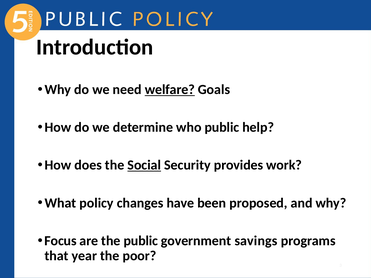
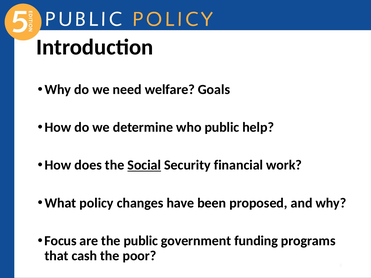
welfare underline: present -> none (170, 90)
provides: provides -> financial (238, 165)
savings: savings -> funding (256, 241)
year: year -> cash (84, 256)
